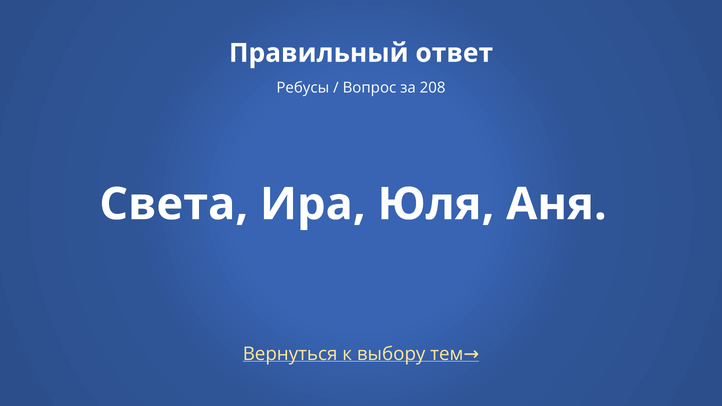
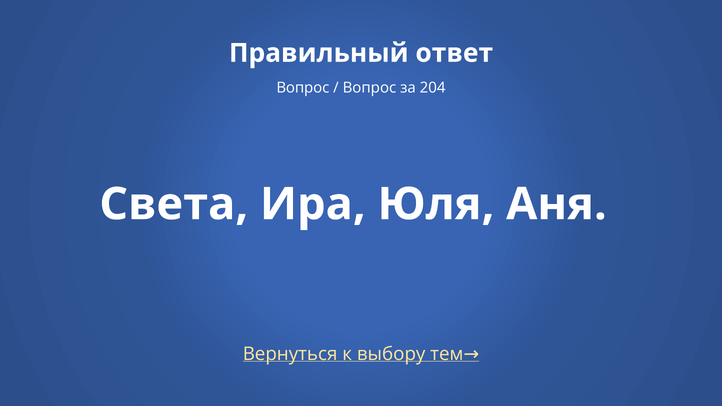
Ребусы: Ребусы -> Вопрос (303, 88)
208: 208 -> 204 (433, 88)
